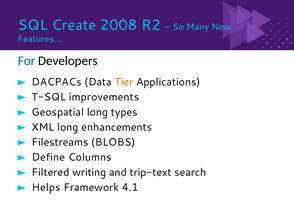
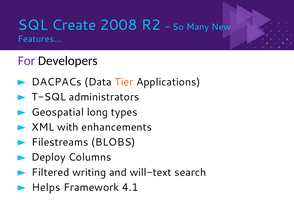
For colour: blue -> purple (27, 61)
improvements: improvements -> administrators (104, 97)
XML long: long -> with (68, 127)
Define: Define -> Deploy (49, 157)
trip-text: trip-text -> will-text (151, 172)
